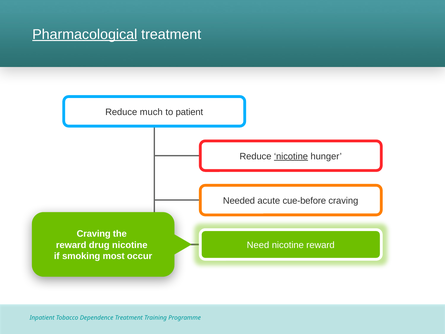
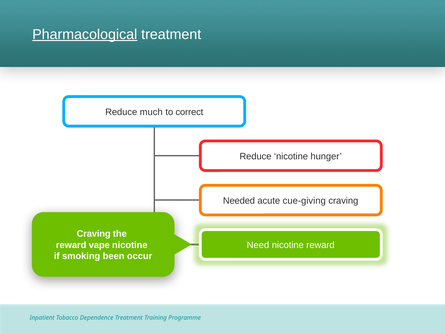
patient: patient -> correct (189, 112)
nicotine underline: present -> none (291, 156)
cue-before: cue-before -> cue-giving (304, 201)
drug: drug -> vape (99, 245)
most: most -> been (114, 256)
